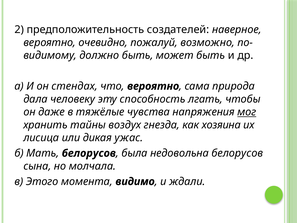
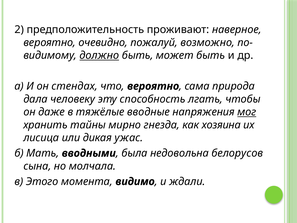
создателей: создателей -> проживают (178, 30)
должно underline: none -> present (99, 55)
чувства: чувства -> вводные (148, 112)
воздух: воздух -> мирно (125, 125)
Мать белорусов: белорусов -> вводными (89, 153)
